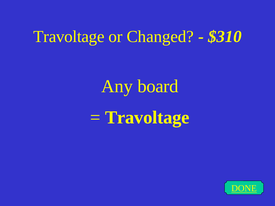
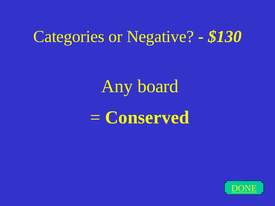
Travoltage: Travoltage -> Categories (69, 37)
Changed: Changed -> Negative (160, 37)
$310: $310 -> $130 (225, 37)
Travoltage: Travoltage -> Conserved (147, 118)
